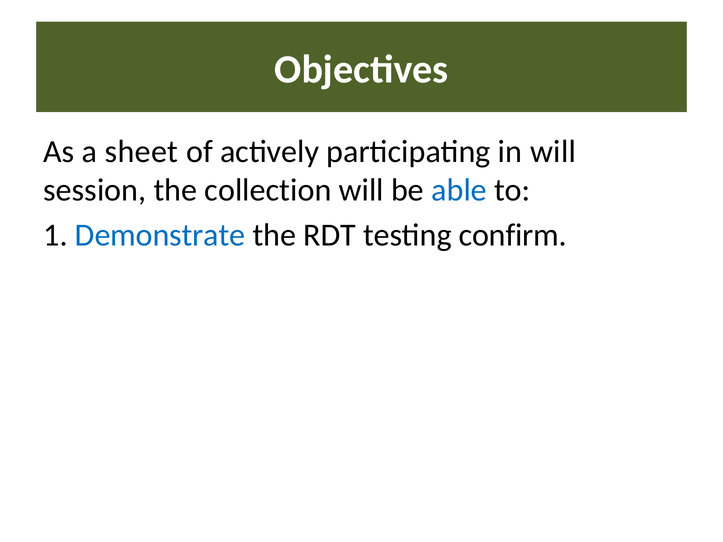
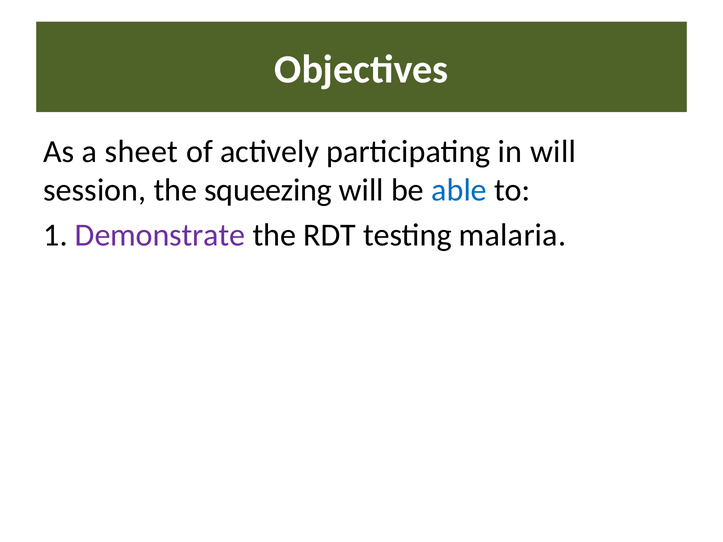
collection: collection -> squeezing (268, 190)
Demonstrate colour: blue -> purple (160, 235)
confirm: confirm -> malaria (513, 235)
